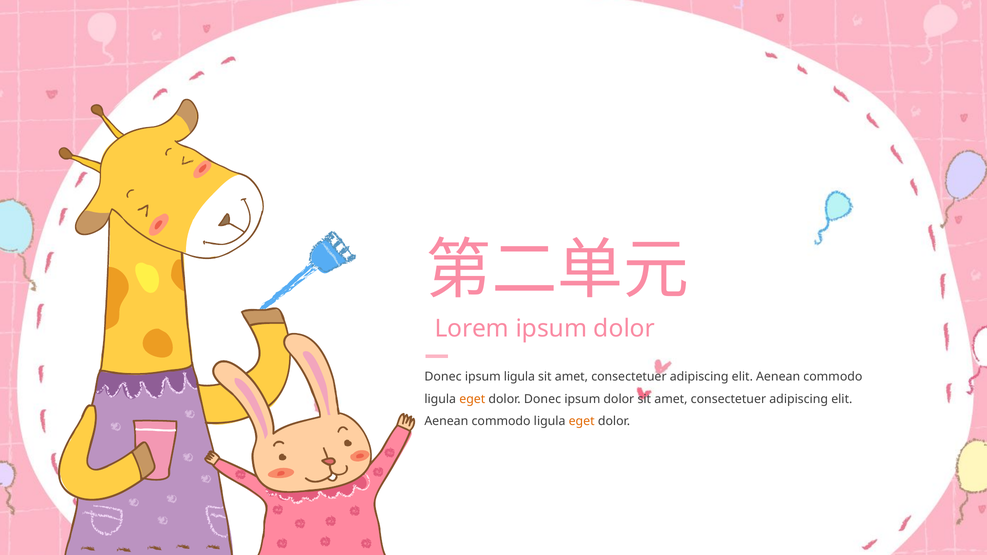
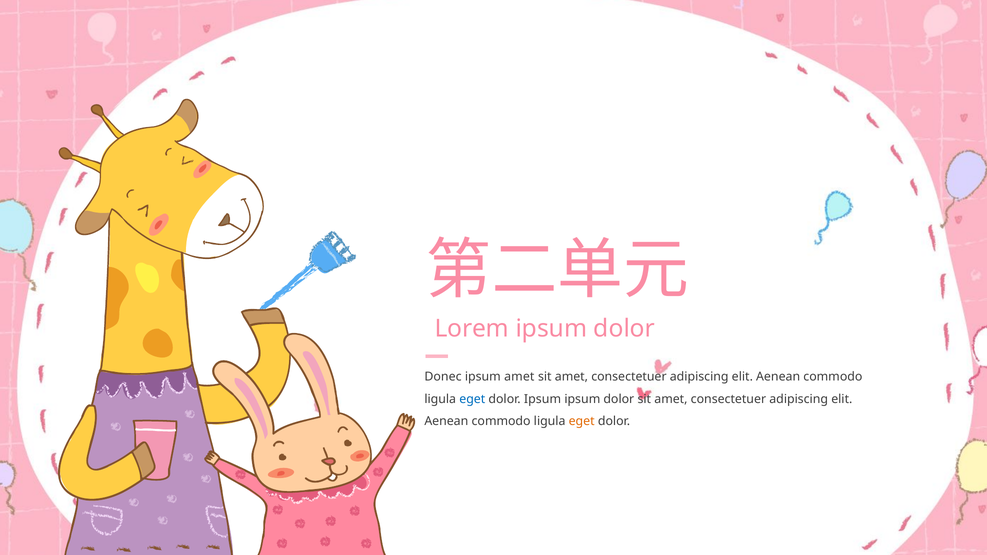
ipsum ligula: ligula -> amet (519, 377)
eget colour: orange -> blue (472, 399)
Donec: Donec -> Ipsum (542, 399)
